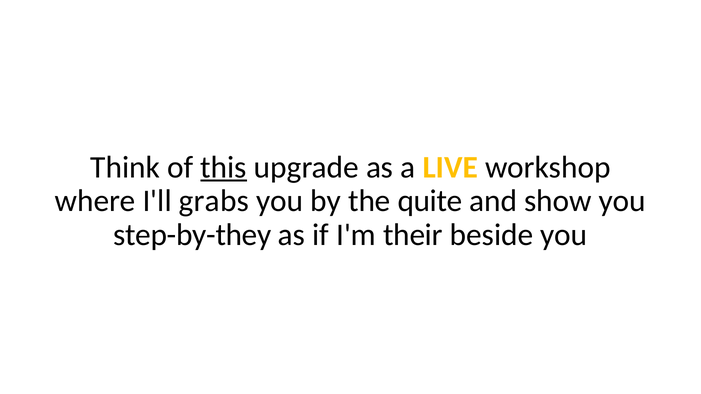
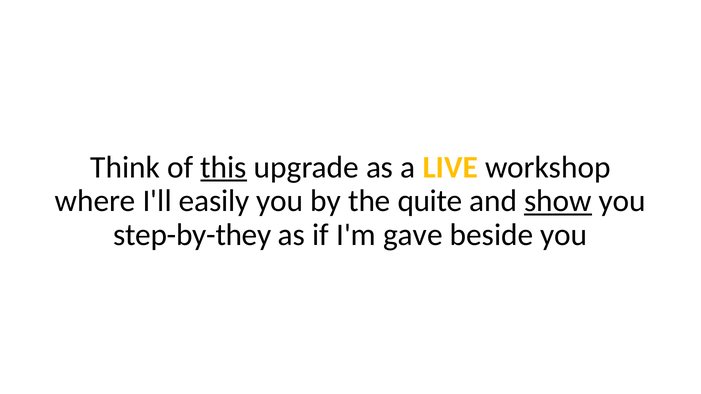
grabs: grabs -> easily (214, 201)
show underline: none -> present (558, 201)
their: their -> gave (413, 235)
